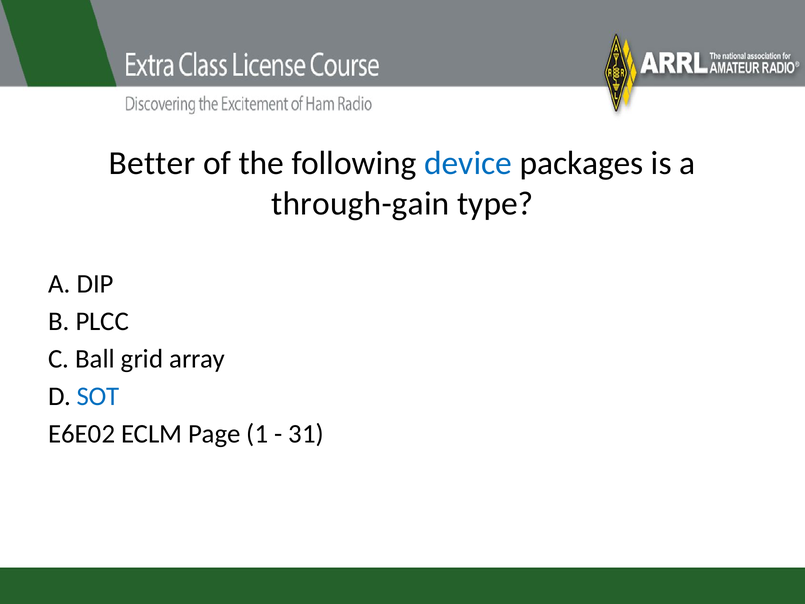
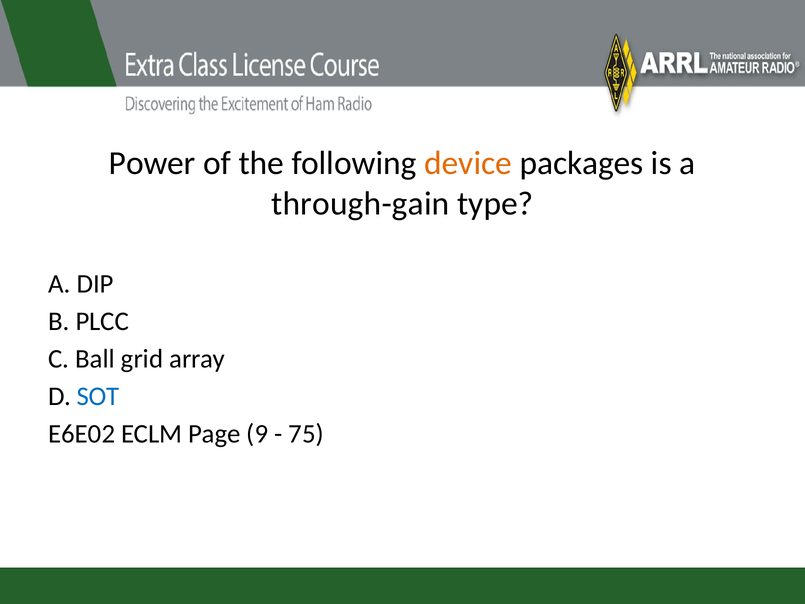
Better: Better -> Power (152, 163)
device colour: blue -> orange (468, 163)
1: 1 -> 9 (257, 434)
31: 31 -> 75 (306, 434)
